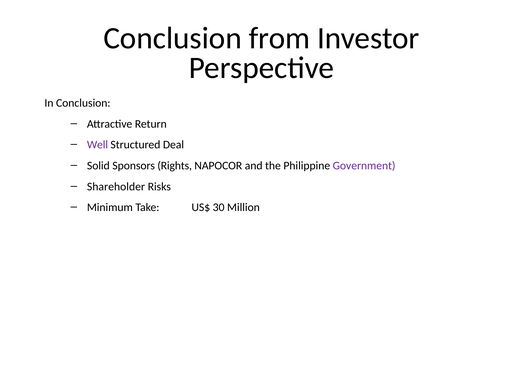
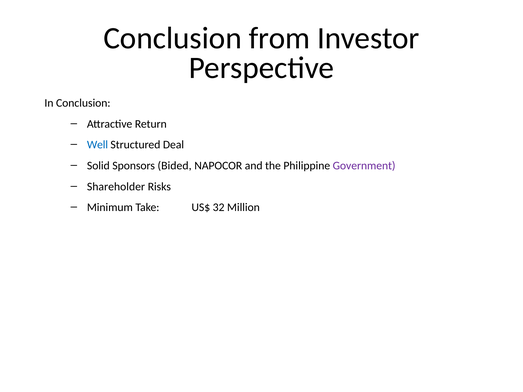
Well colour: purple -> blue (97, 145)
Rights: Rights -> Bided (175, 166)
30: 30 -> 32 (219, 208)
